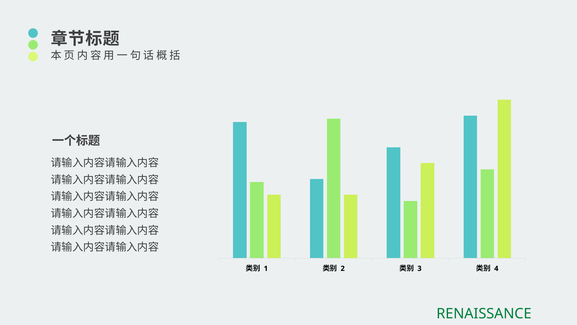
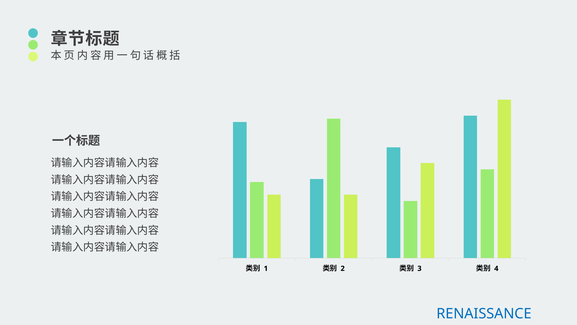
RENAISSANCE colour: green -> blue (484, 313)
